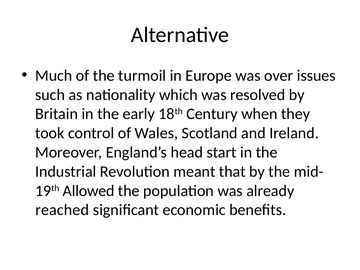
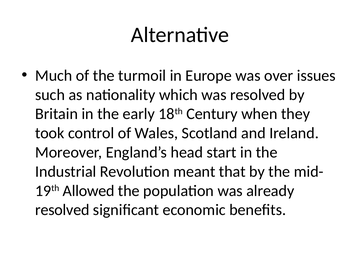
reached: reached -> resolved (62, 210)
